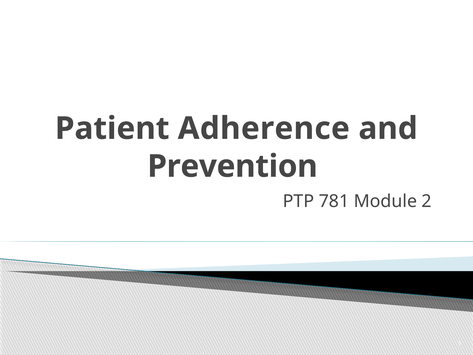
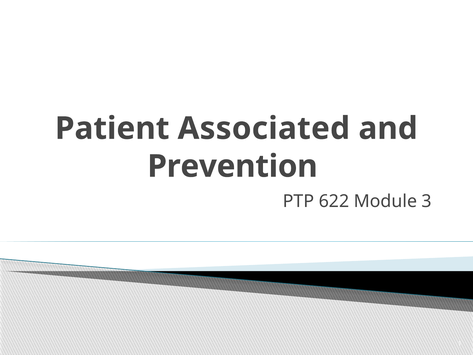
Adherence: Adherence -> Associated (264, 128)
781: 781 -> 622 (334, 201)
2: 2 -> 3 (427, 201)
